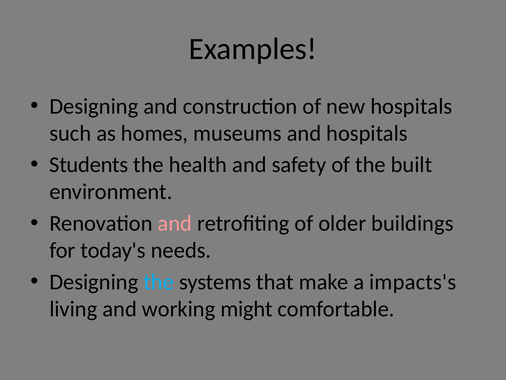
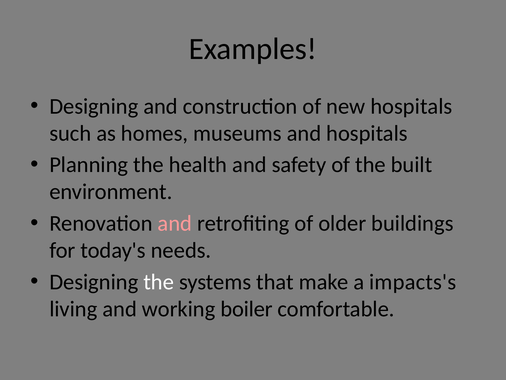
Students: Students -> Planning (89, 165)
the colour: light blue -> white (159, 282)
might: might -> boiler (246, 309)
